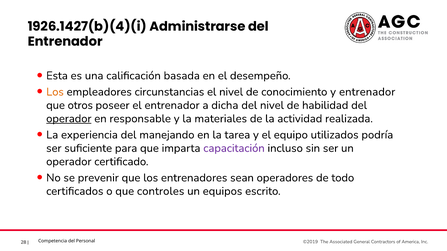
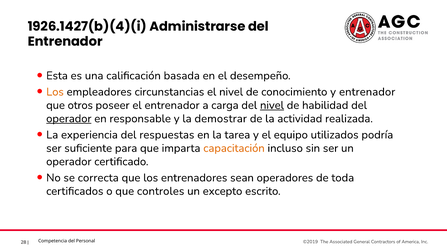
dicha: dicha -> carga (225, 105)
nivel underline: none -> present (272, 105)
materiales: materiales -> demostrar (221, 119)
manejando: manejando -> respuestas (167, 135)
capacitación colour: purple -> orange (234, 148)
prevenir: prevenir -> correcta (98, 178)
todo: todo -> toda (343, 178)
equipos: equipos -> excepto (223, 191)
